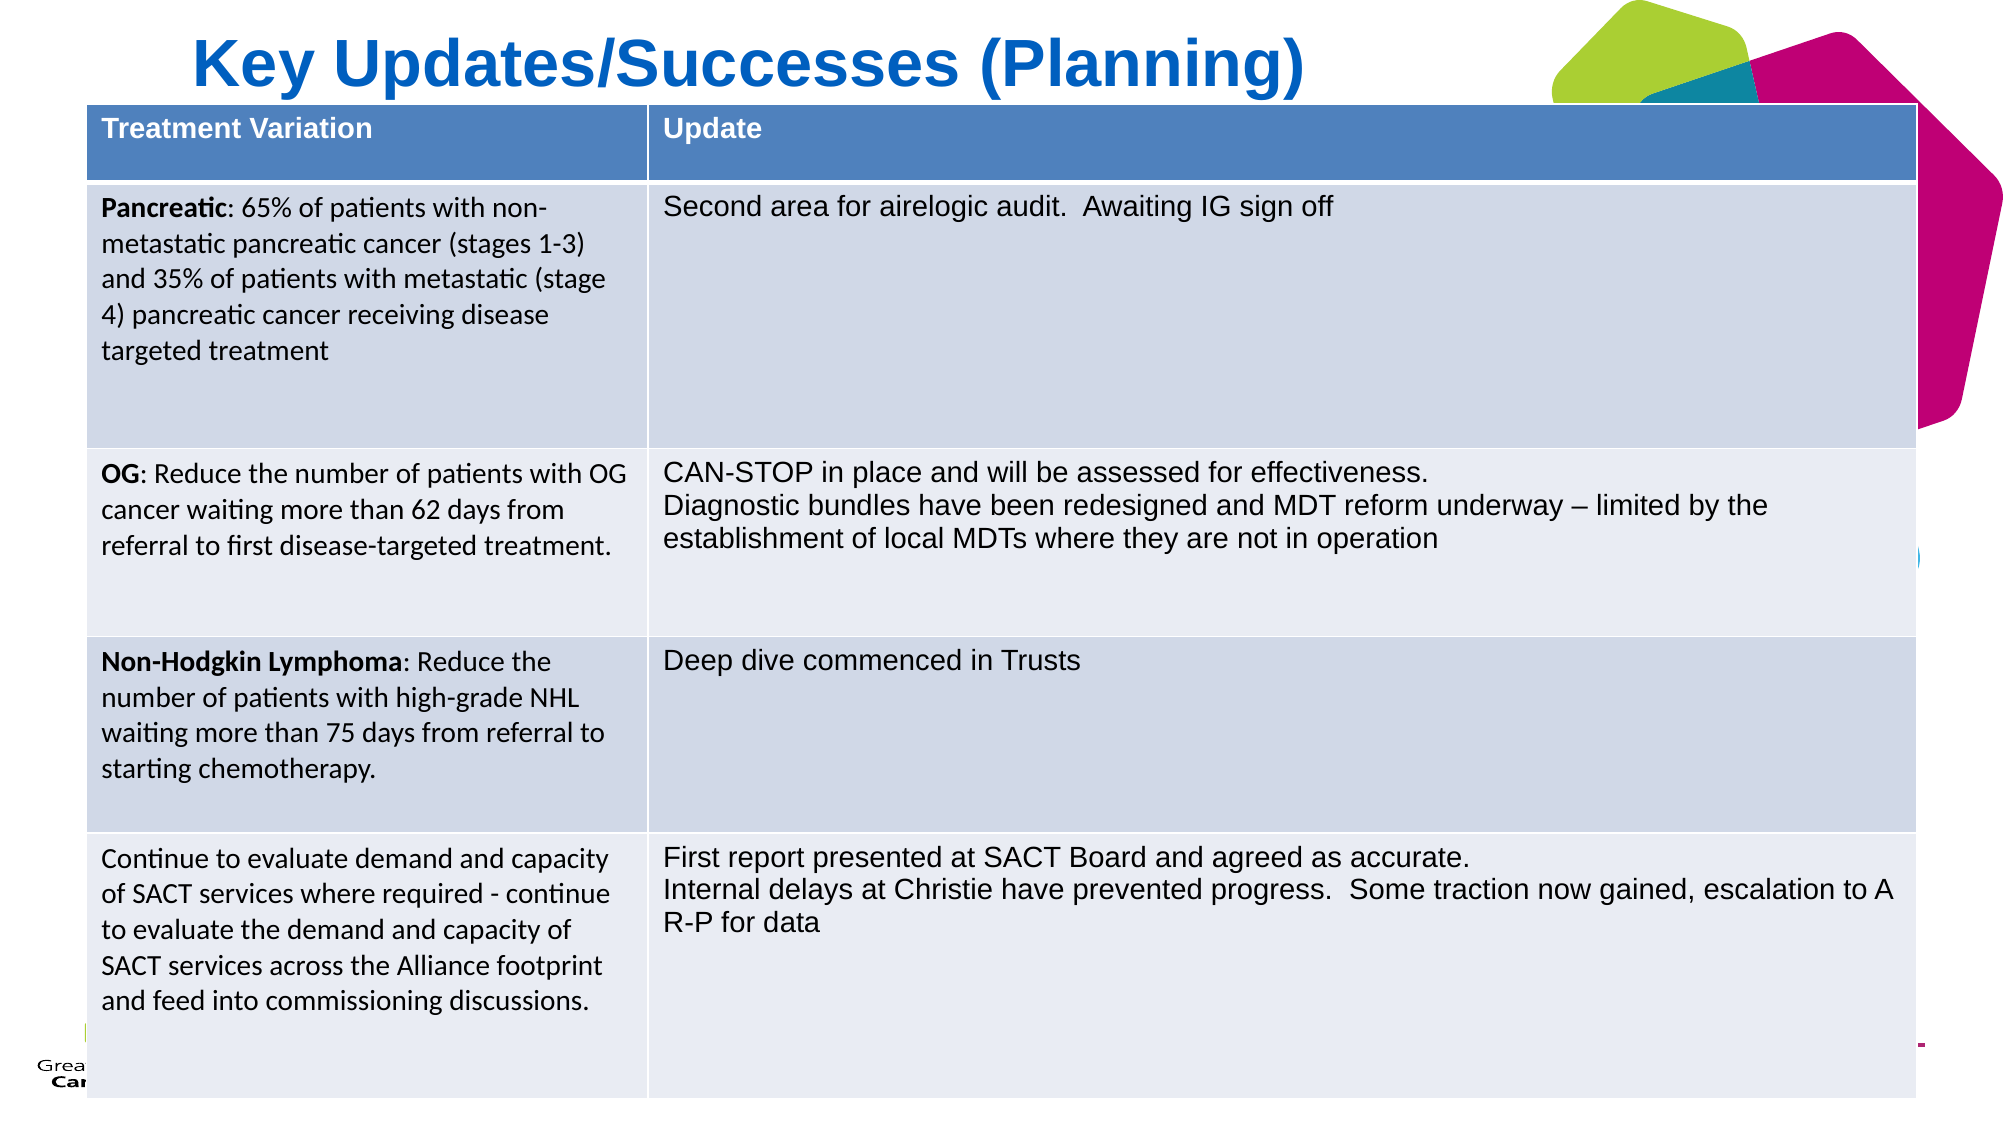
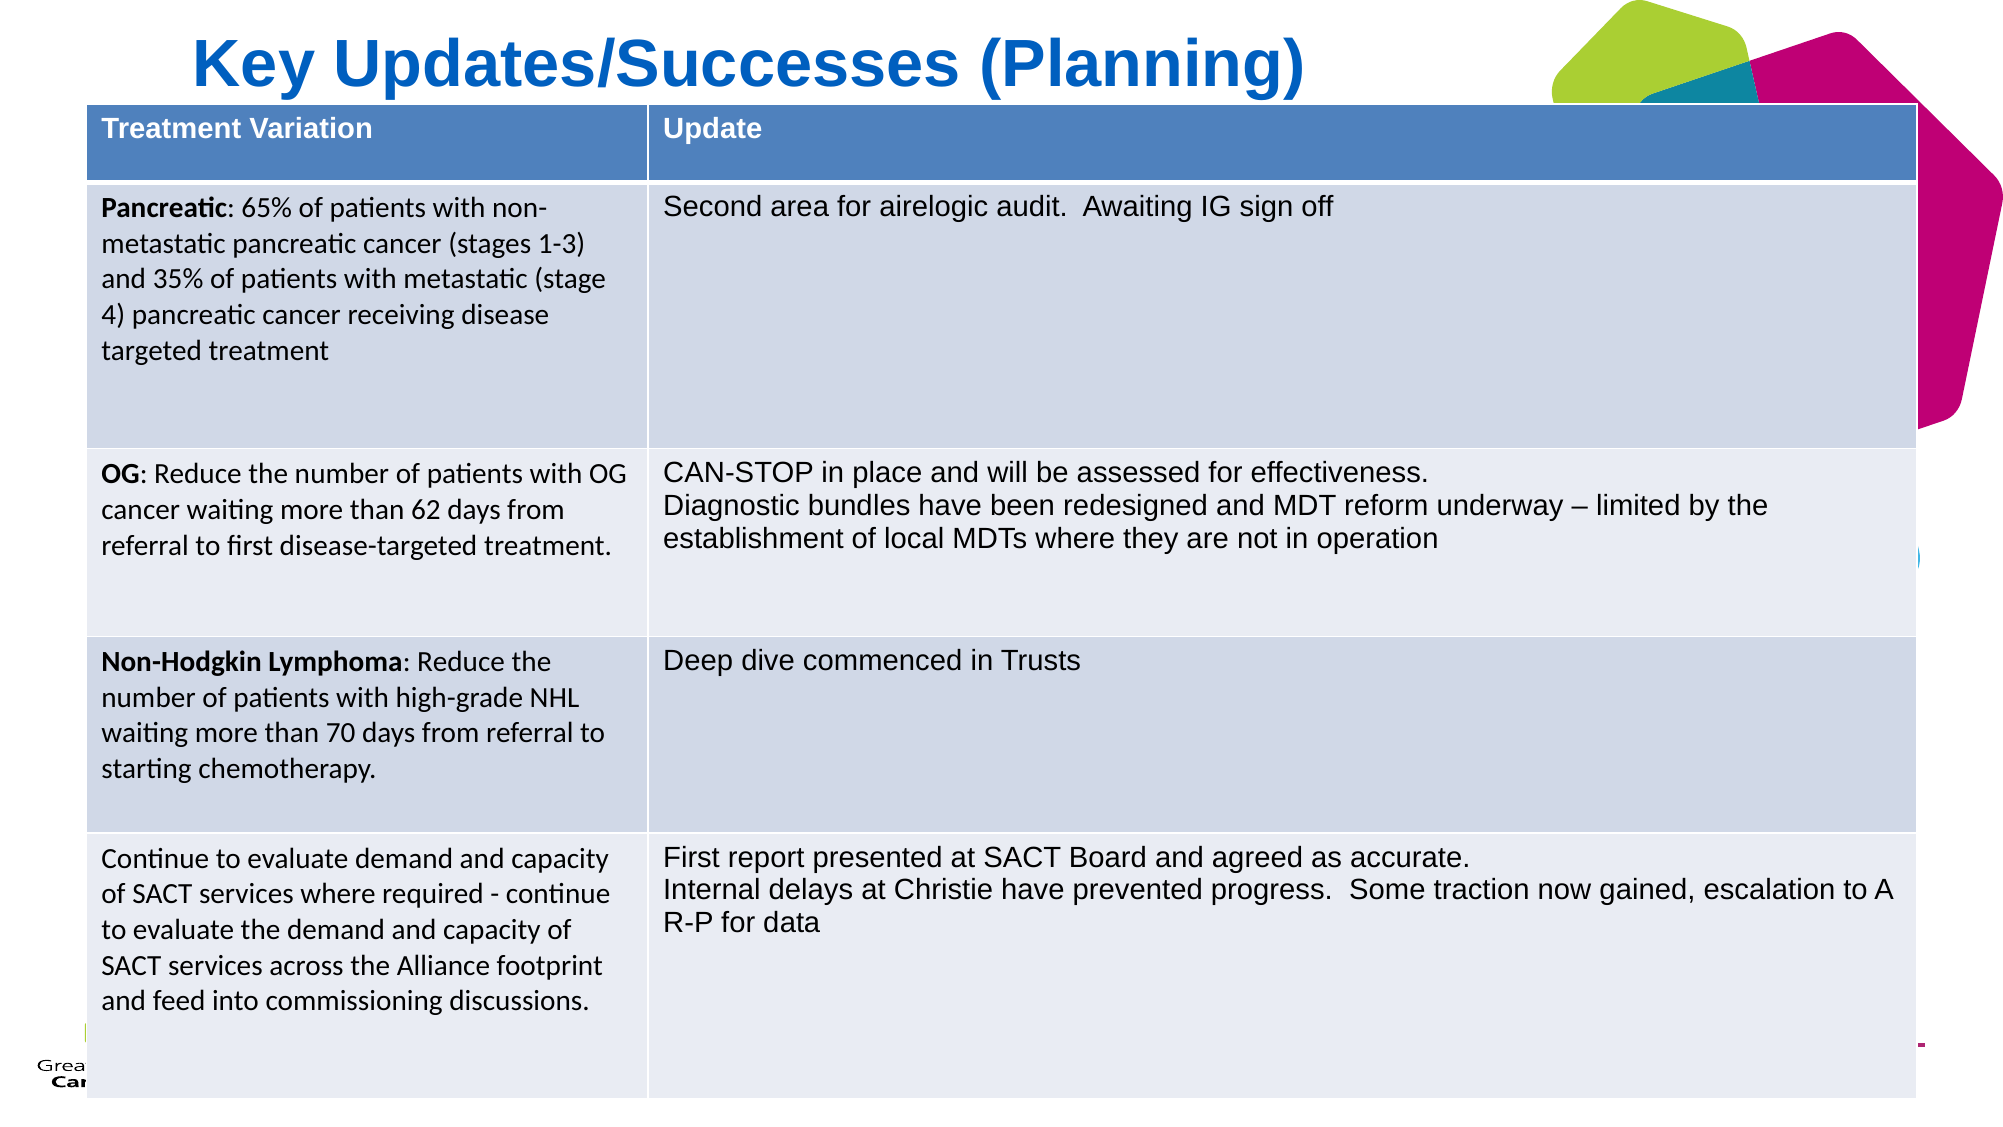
75: 75 -> 70 (341, 733)
